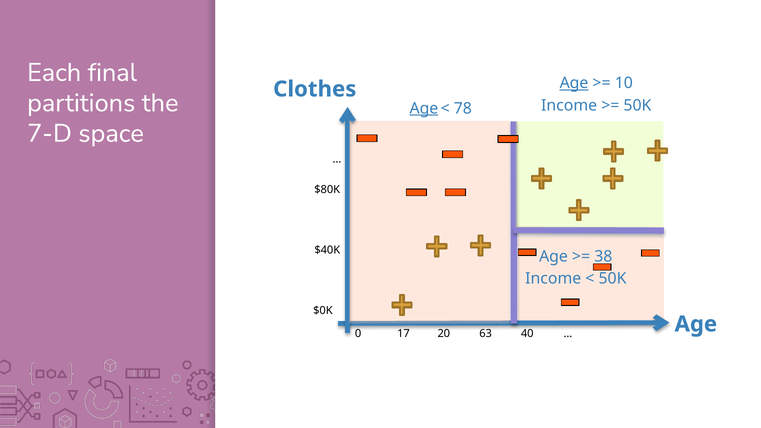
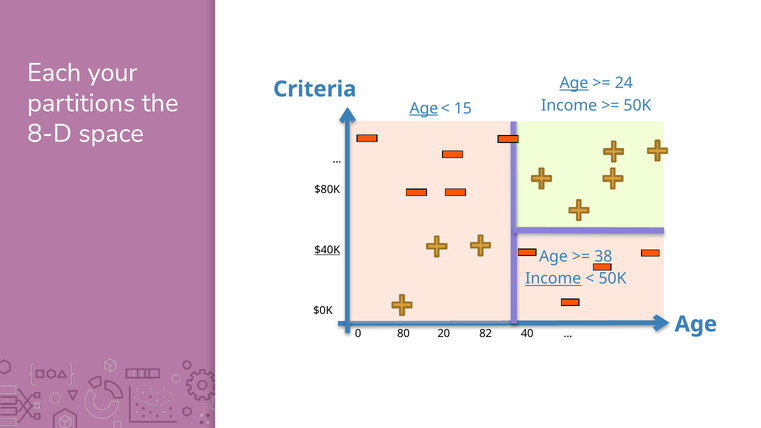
final: final -> your (112, 73)
10: 10 -> 24 (624, 83)
Clothes: Clothes -> Criteria (315, 89)
78: 78 -> 15 (463, 108)
7-D: 7-D -> 8-D (49, 133)
$40K underline: none -> present (327, 250)
Income underline: none -> present (553, 279)
17: 17 -> 80 (403, 334)
63: 63 -> 82 (486, 334)
